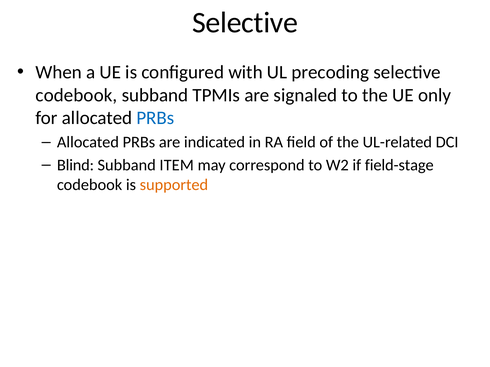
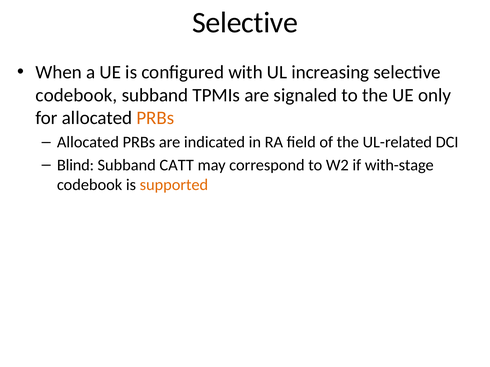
precoding: precoding -> increasing (330, 72)
PRBs colour: blue -> orange (155, 118)
ITEM: ITEM -> CATT (177, 165)
field-stage: field-stage -> with-stage (399, 165)
